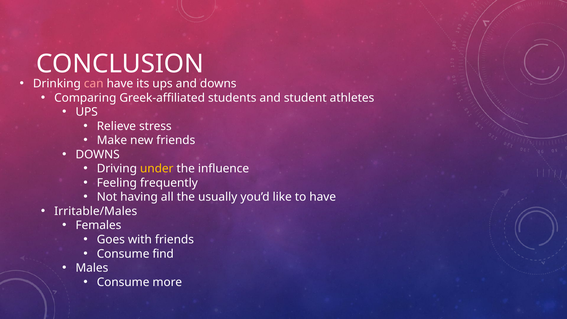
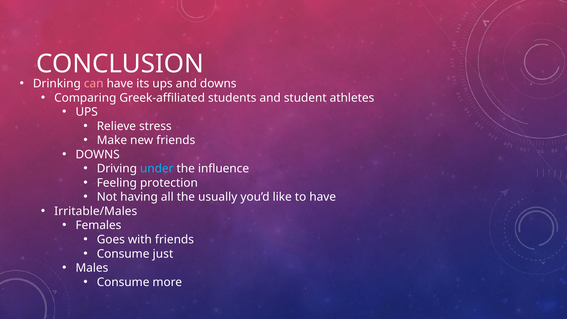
under colour: yellow -> light blue (157, 169)
frequently: frequently -> protection (169, 183)
find: find -> just (163, 254)
